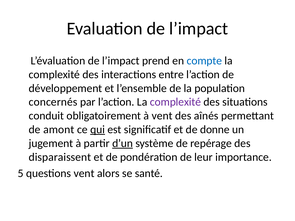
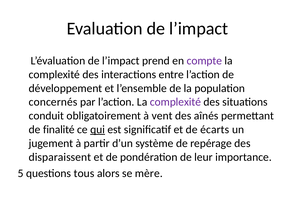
compte colour: blue -> purple (204, 61)
amont: amont -> finalité (59, 130)
donne: donne -> écarts (215, 130)
d’un underline: present -> none (123, 143)
questions vent: vent -> tous (84, 174)
santé: santé -> mère (149, 174)
